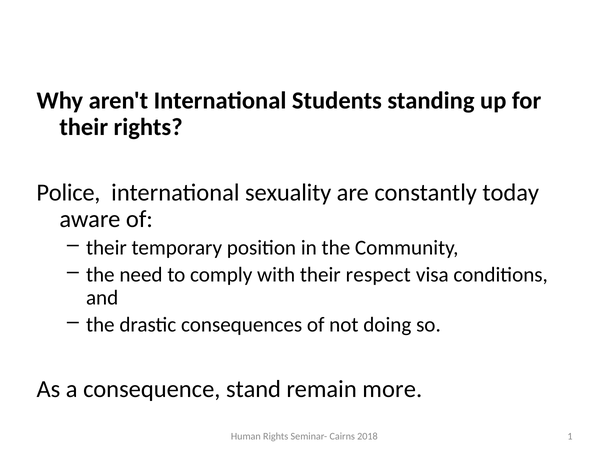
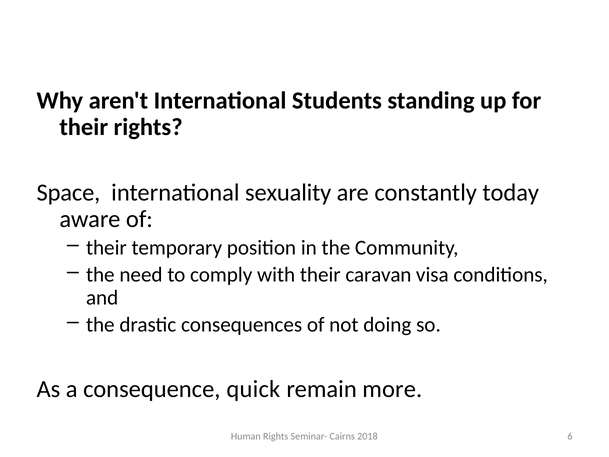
Police: Police -> Space (68, 193)
respect: respect -> caravan (378, 275)
stand: stand -> quick (253, 389)
1: 1 -> 6 (570, 436)
